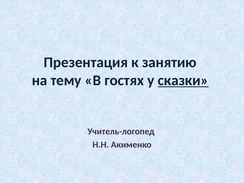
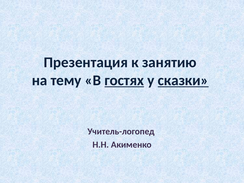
гостях underline: none -> present (124, 80)
